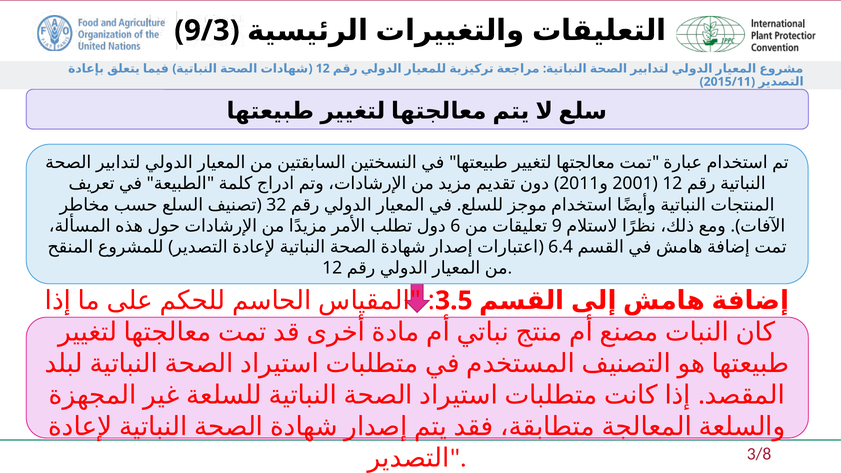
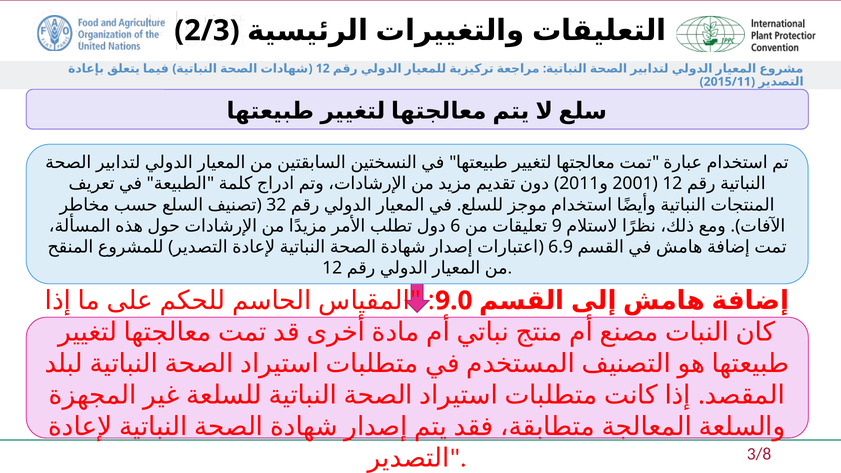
9/3: 9/3 -> 2/3 (207, 31)
6.4: 6.4 -> 6.9 (561, 247)
3.5: 3.5 -> 9.0 (454, 301)
